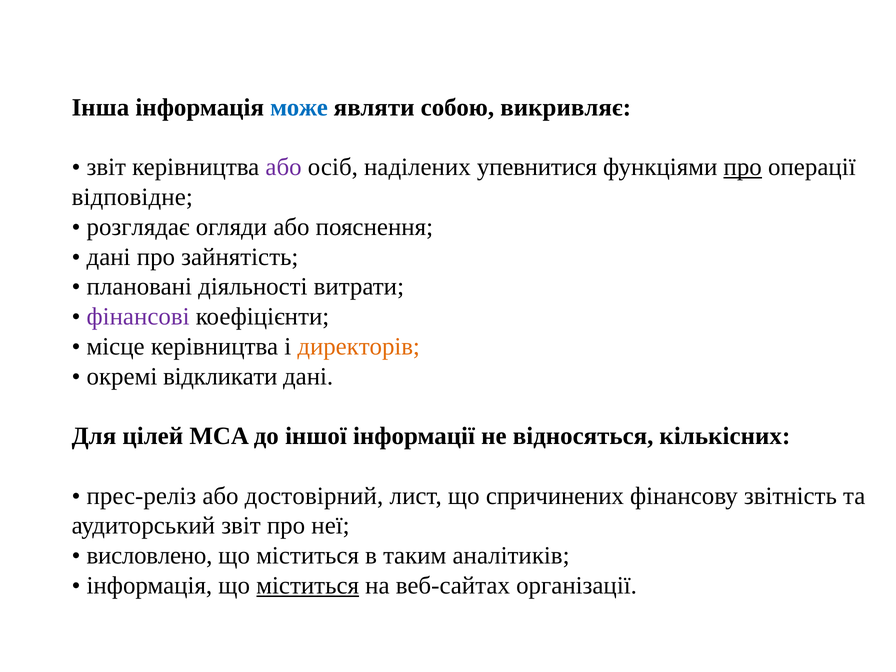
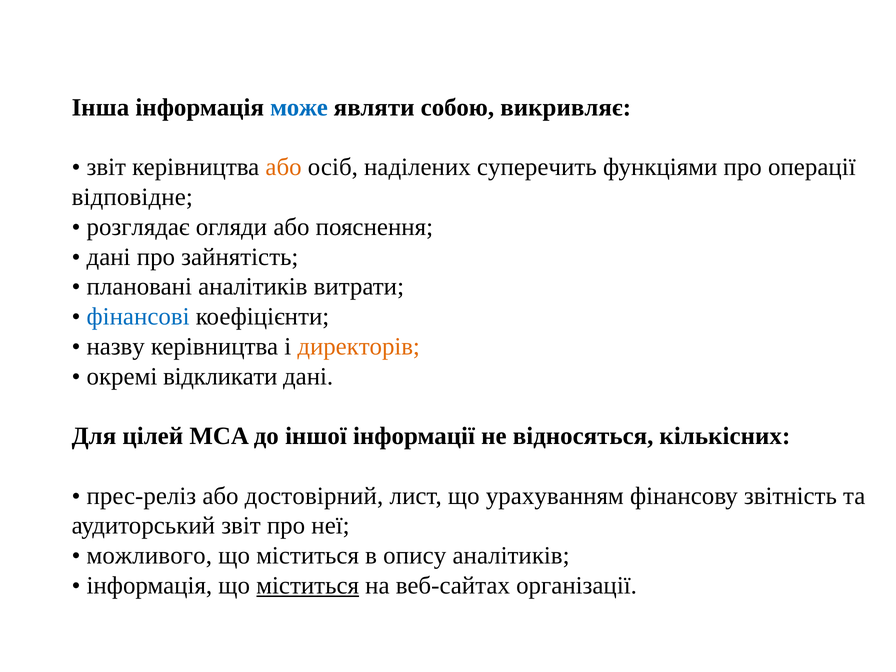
або colour: purple -> orange (284, 167)
упевнитися: упевнитися -> суперечить (537, 167)
про underline: present -> none (743, 167)
плановані діяльності: діяльності -> аналітиків (253, 287)
фінансові colour: purple -> blue (138, 317)
місце: місце -> назву (116, 346)
спричинених: спричинених -> урахуванням (555, 496)
висловлено: висловлено -> можливого (149, 556)
таким: таким -> опису (415, 556)
